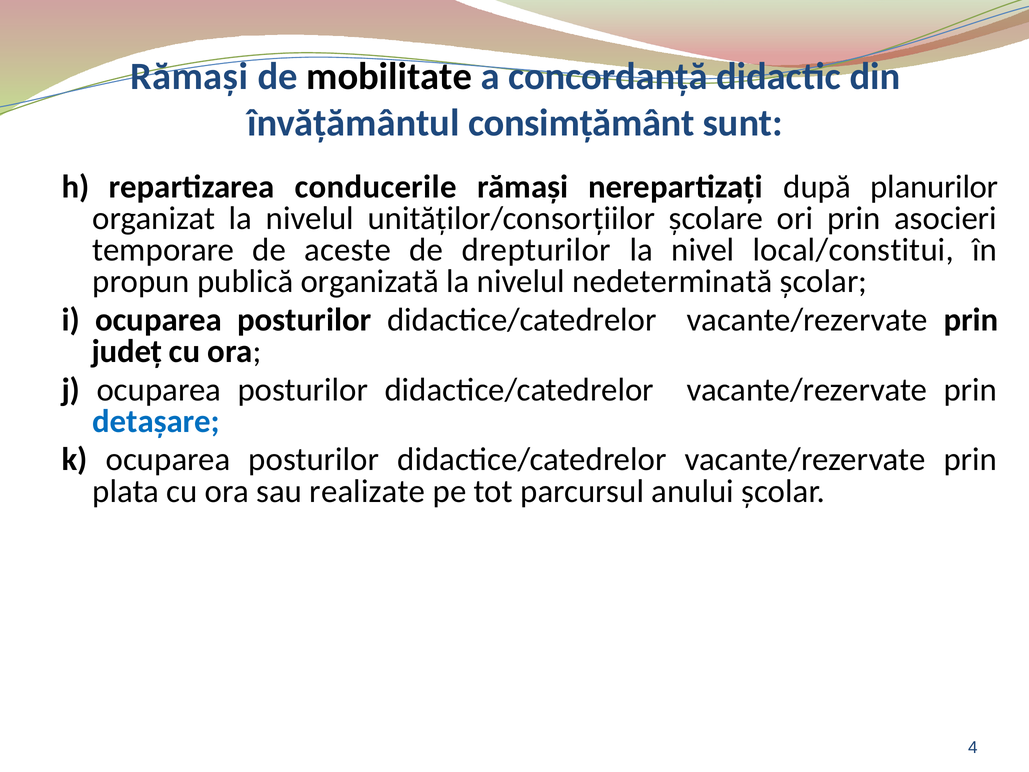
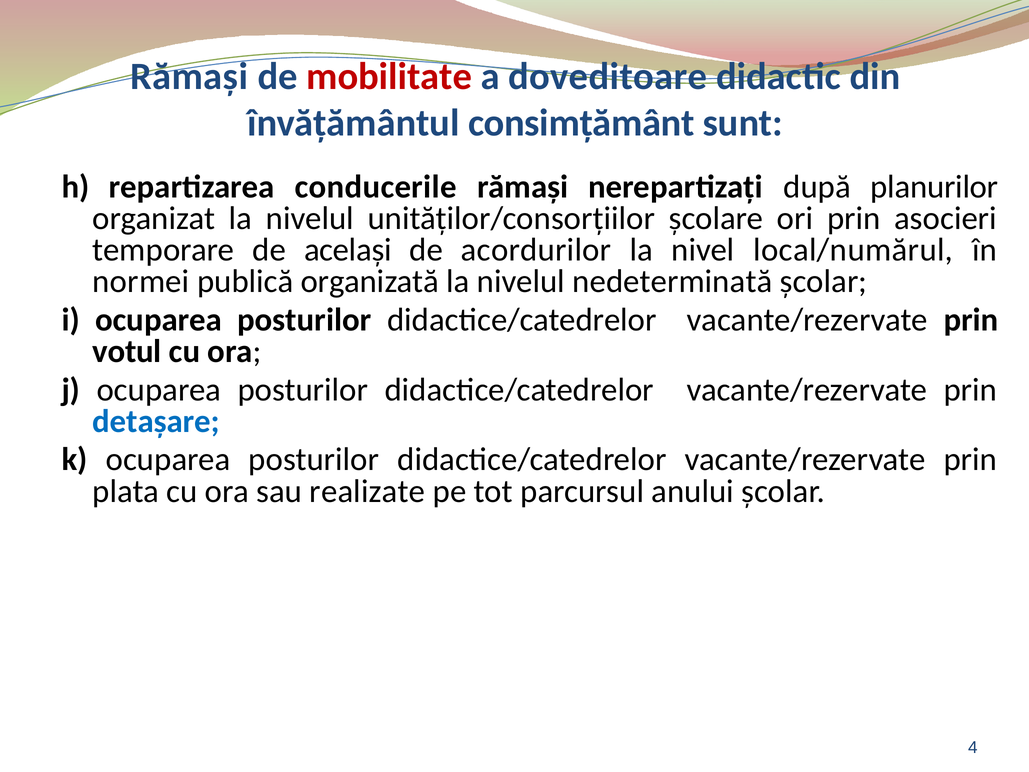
mobilitate colour: black -> red (389, 77)
concordanţă: concordanţă -> doveditoare (608, 77)
aceste: aceste -> acelaşi (348, 250)
drepturilor: drepturilor -> acordurilor (536, 250)
local/constitui: local/constitui -> local/numărul (853, 250)
propun: propun -> normei (141, 282)
judeţ: judeţ -> votul (127, 351)
